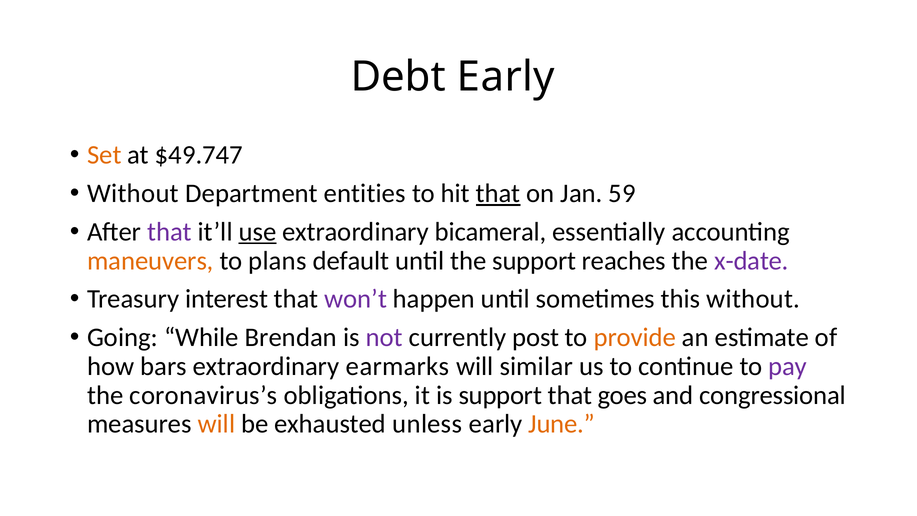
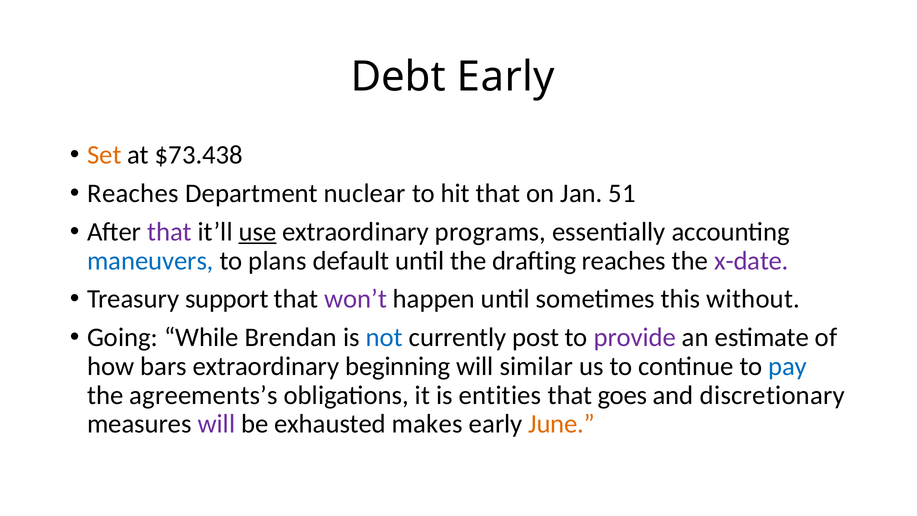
$49.747: $49.747 -> $73.438 (199, 155)
Without: Without -> Reaches (133, 193)
entities: entities -> nuclear (365, 193)
that underline: present -> none (498, 193)
59: 59 -> 51 (622, 193)
bicameral: bicameral -> programs (491, 232)
maneuvers colour: orange -> blue (150, 261)
the support: support -> drafting (534, 261)
interest: interest -> support (227, 299)
not colour: purple -> blue (384, 337)
provide colour: orange -> purple (635, 337)
earmarks: earmarks -> beginning (398, 366)
pay colour: purple -> blue (788, 366)
coronavirus’s: coronavirus’s -> agreements’s (204, 395)
is support: support -> entities (500, 395)
congressional: congressional -> discretionary (772, 395)
will colour: orange -> purple (216, 424)
unless: unless -> makes (427, 424)
